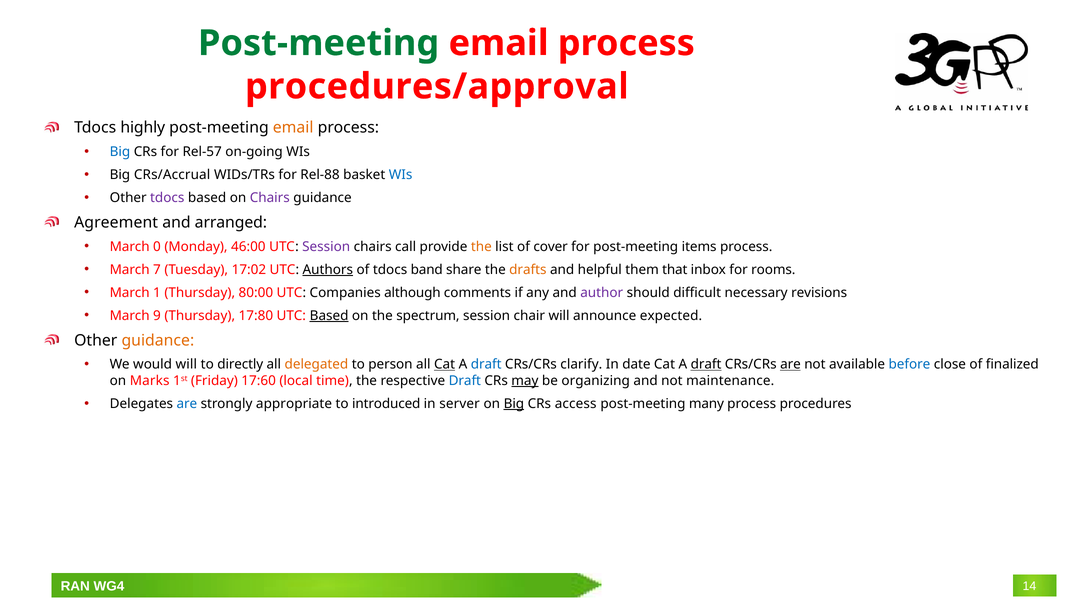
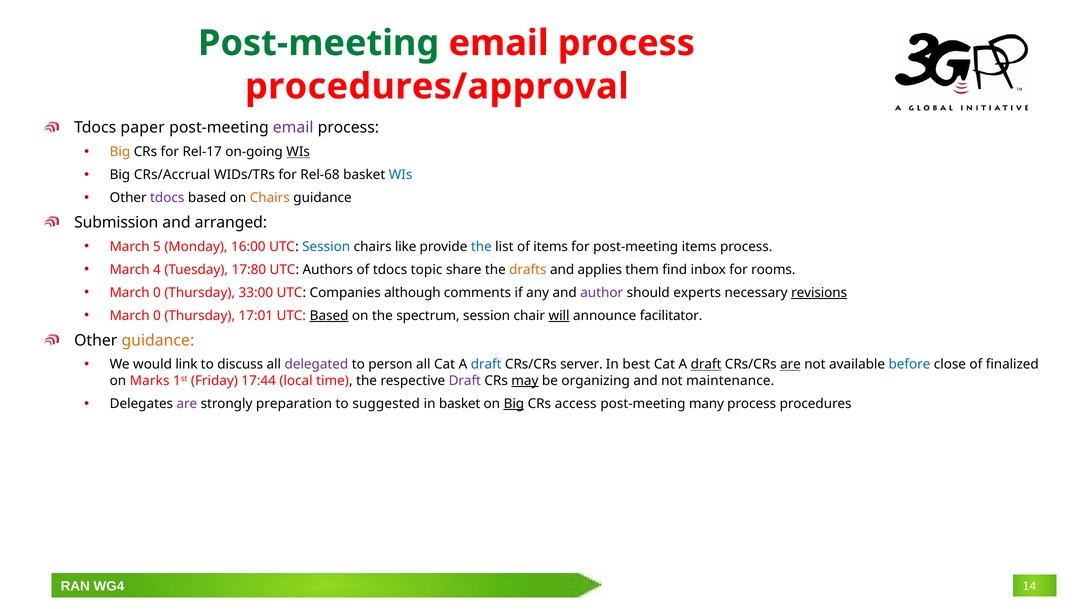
highly: highly -> paper (143, 128)
email colour: orange -> purple (293, 128)
Big colour: blue -> orange (120, 152)
Rel-57: Rel-57 -> Rel-17 (202, 152)
WIs underline: none -> present (298, 152)
Rel-88: Rel-88 -> Rel-68 (320, 175)
Chairs colour: purple -> orange (270, 198)
Agreement: Agreement -> Submission (116, 222)
0: 0 -> 5 (157, 247)
46:00: 46:00 -> 16:00 (248, 247)
Session colour: purple -> blue (326, 247)
call: call -> like (406, 247)
the colour: orange -> blue (481, 247)
of cover: cover -> items (551, 247)
7: 7 -> 4 (157, 270)
17:02: 17:02 -> 17:80 (249, 270)
Authors underline: present -> none (328, 270)
band: band -> topic (427, 270)
helpful: helpful -> applies (600, 270)
that: that -> find (675, 270)
1: 1 -> 0 (157, 293)
80:00: 80:00 -> 33:00 (256, 293)
difficult: difficult -> experts (697, 293)
revisions underline: none -> present (819, 293)
9: 9 -> 0 (157, 316)
17:80: 17:80 -> 17:01 (256, 316)
will underline: none -> present (559, 316)
expected: expected -> facilitator (671, 316)
would will: will -> link (186, 364)
directly: directly -> discuss (240, 364)
delegated colour: orange -> purple (316, 364)
Cat underline: present -> none (445, 364)
clarify: clarify -> server (581, 364)
date: date -> best (636, 364)
17:60: 17:60 -> 17:44 (259, 381)
Draft colour: blue -> purple (465, 381)
are colour: blue -> purple (187, 404)
appropriate: appropriate -> preparation (294, 404)
introduced: introduced -> suggested (386, 404)
in server: server -> basket (460, 404)
